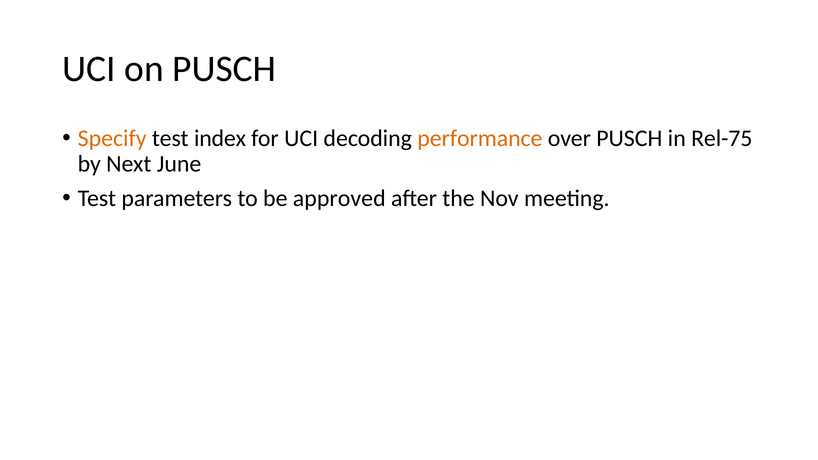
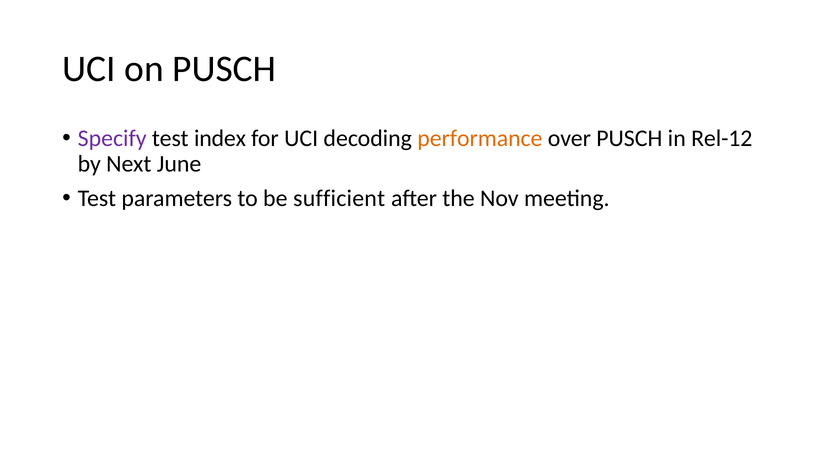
Specify colour: orange -> purple (112, 138)
Rel-75: Rel-75 -> Rel-12 (722, 138)
approved: approved -> sufficient (339, 198)
